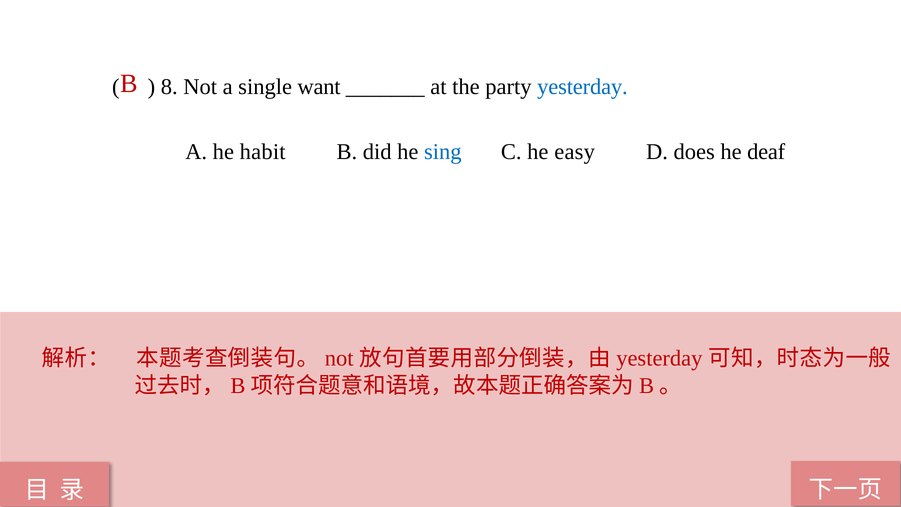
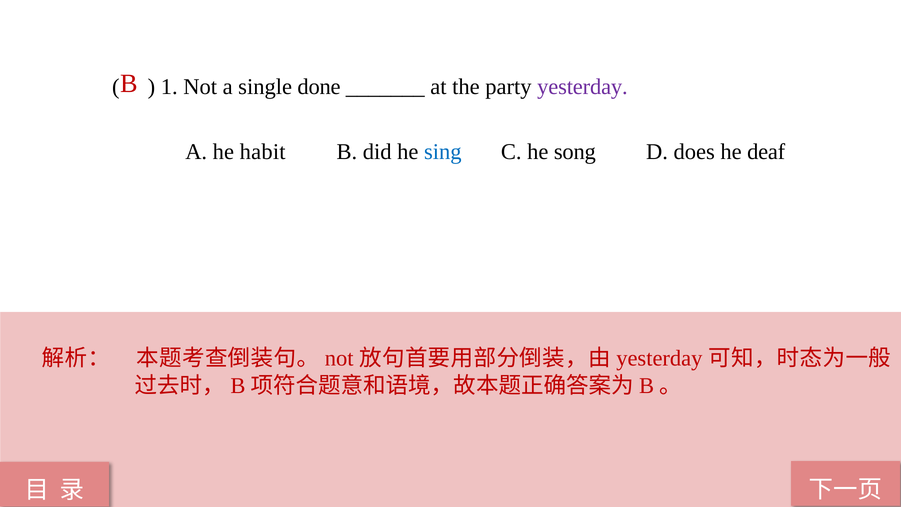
8: 8 -> 1 (169, 87)
want: want -> done (319, 87)
yesterday colour: blue -> purple (582, 87)
easy: easy -> song (575, 152)
